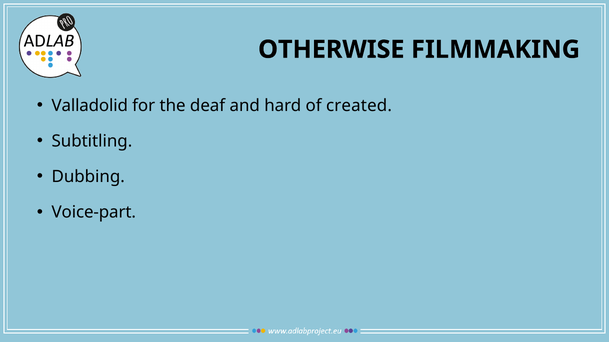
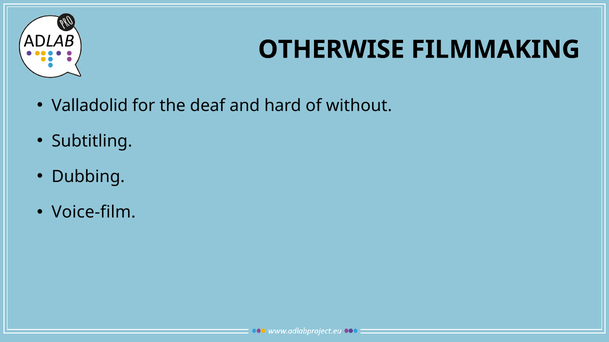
created: created -> without (359, 106)
Voice-part: Voice-part -> Voice-film (94, 213)
